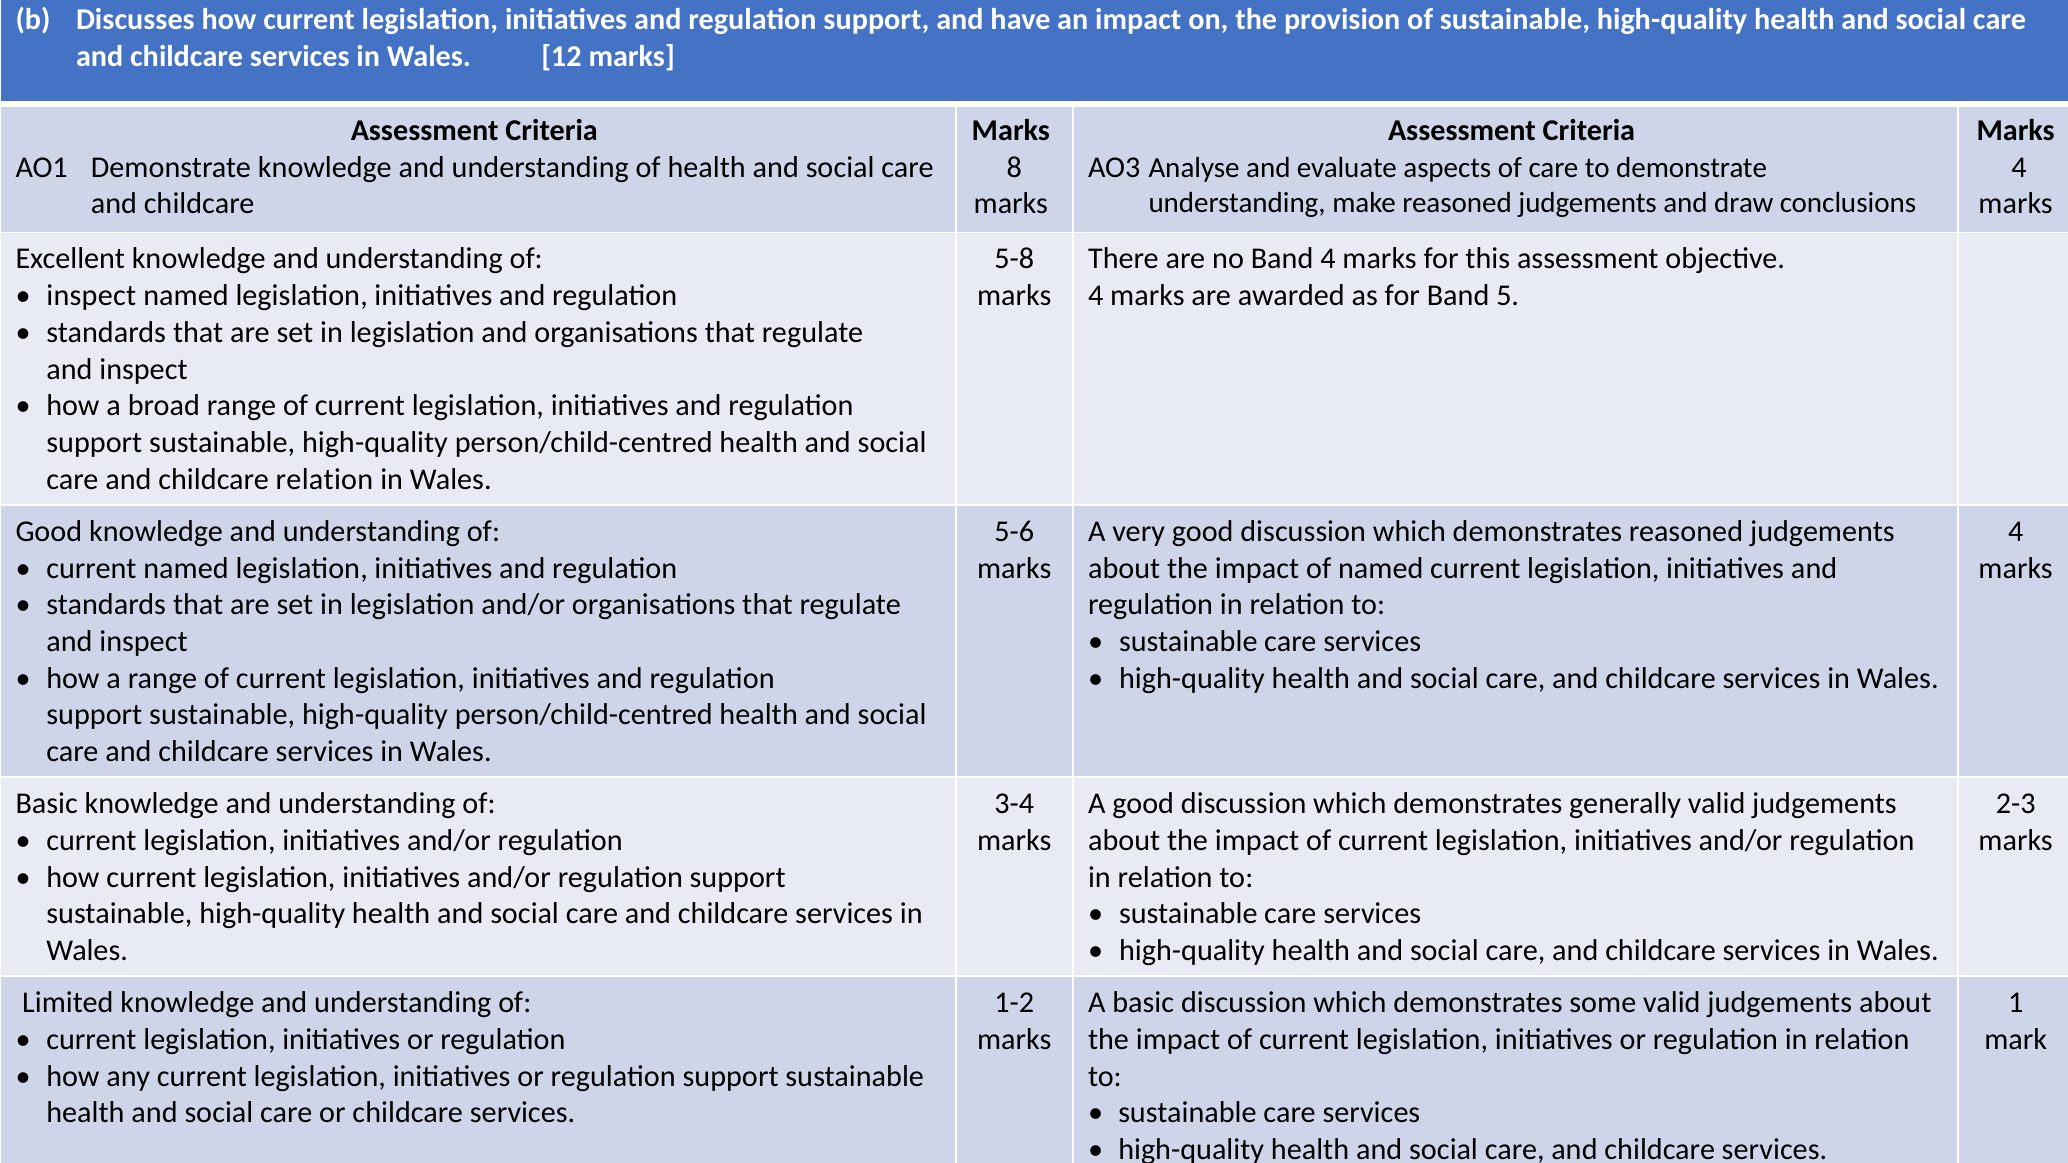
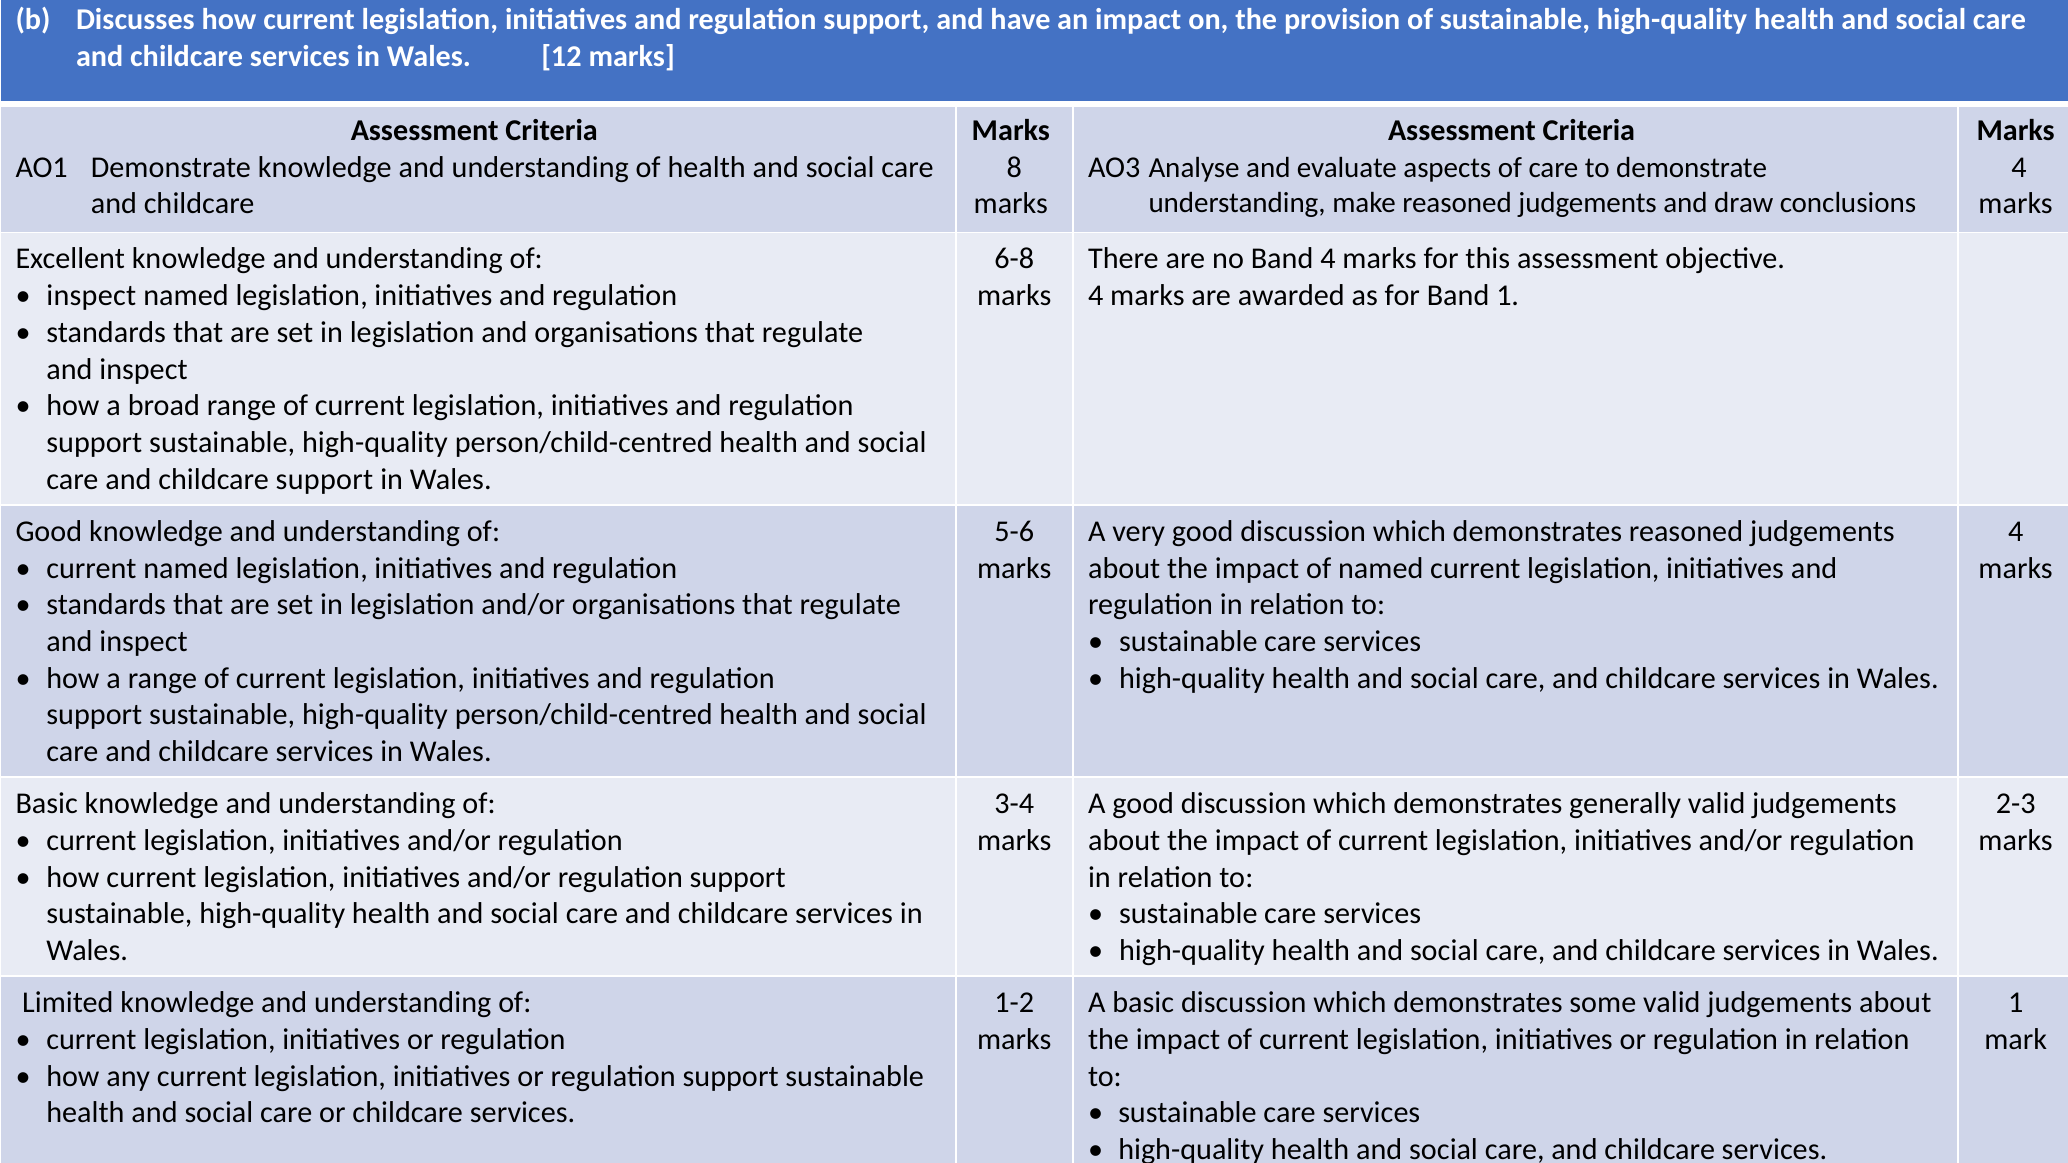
5-8: 5-8 -> 6-8 (1014, 259)
Band 5: 5 -> 1 (1508, 296)
childcare relation: relation -> support (324, 479)
